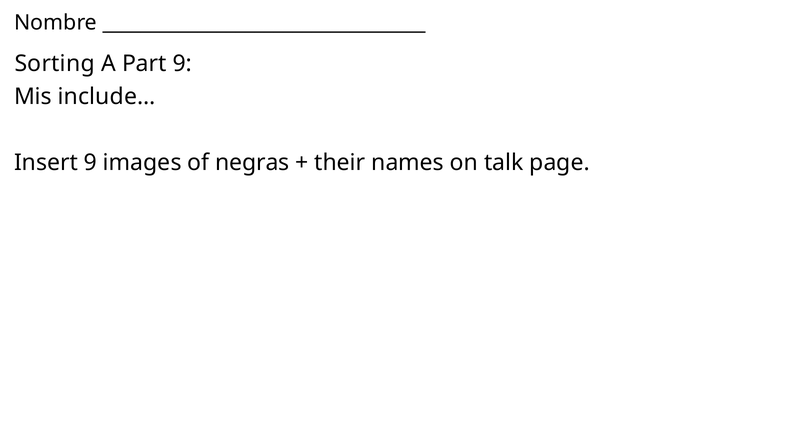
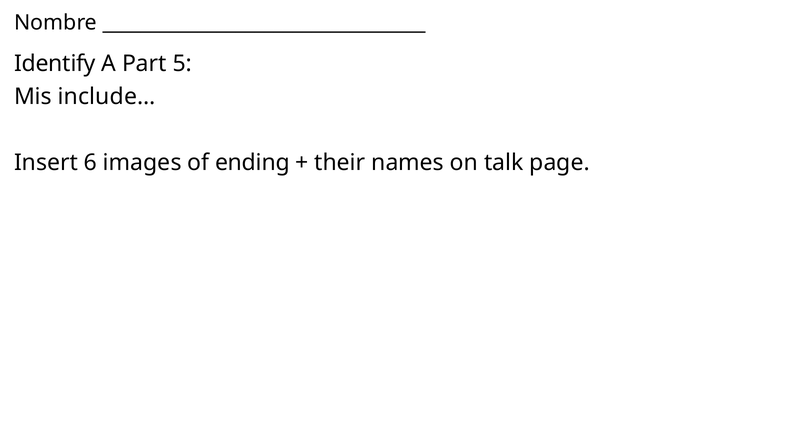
Sorting: Sorting -> Identify (55, 64)
Part 9: 9 -> 5 (182, 64)
Insert 9: 9 -> 6 (90, 163)
negras: negras -> ending (252, 163)
